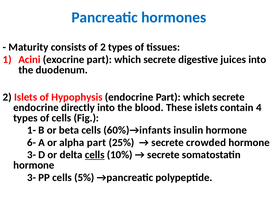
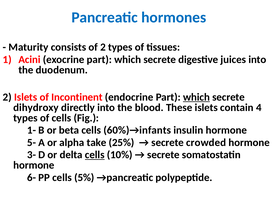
Hypophysis: Hypophysis -> Incontinent (77, 97)
which underline: none -> present (196, 97)
endocrine: endocrine -> dihydroxy (36, 108)
6-: 6- -> 5- (32, 143)
alpha part: part -> take (97, 143)
3-: 3- -> 6- (32, 178)
